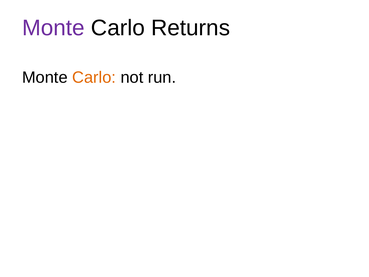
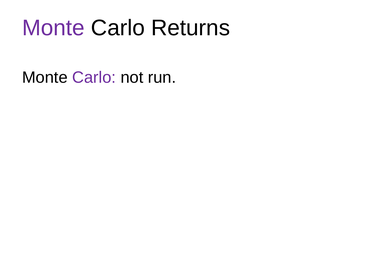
Carlo colour: orange -> purple (94, 77)
